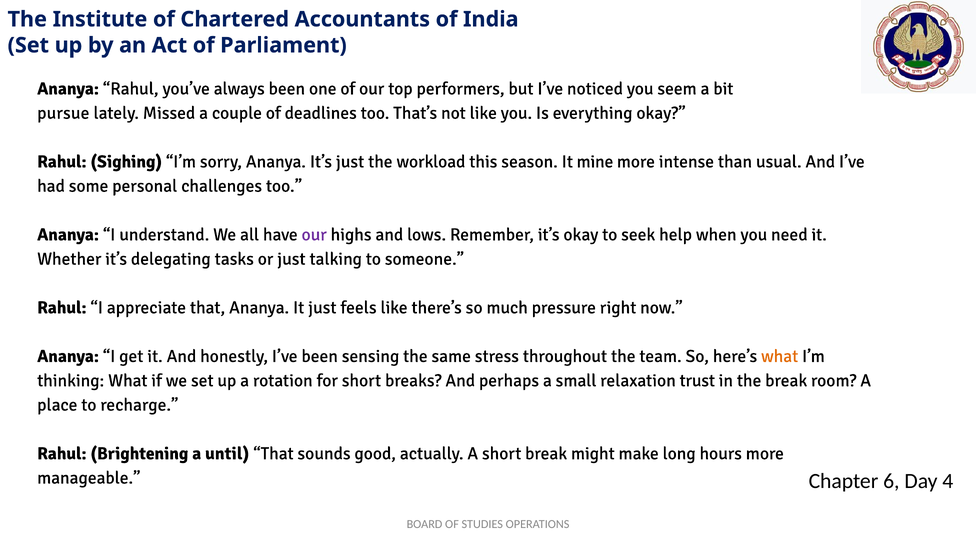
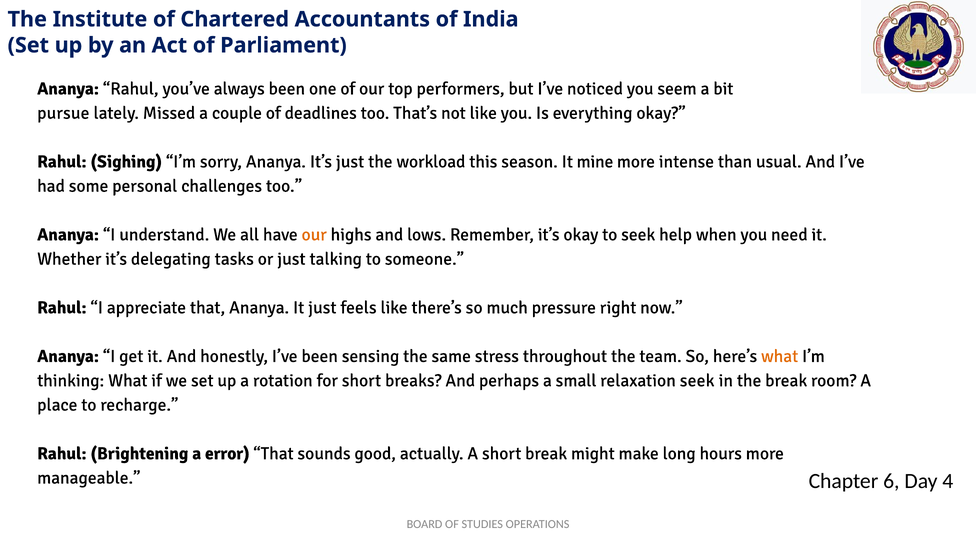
our colour: purple -> orange (314, 235)
relaxation trust: trust -> seek (697, 381)
until: until -> error (227, 453)
